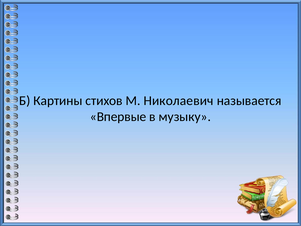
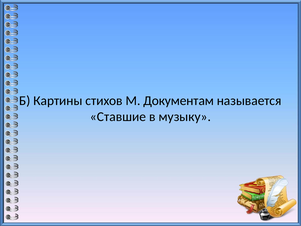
Николаевич: Николаевич -> Документам (179, 101)
Впервые: Впервые -> Ставшие (118, 117)
